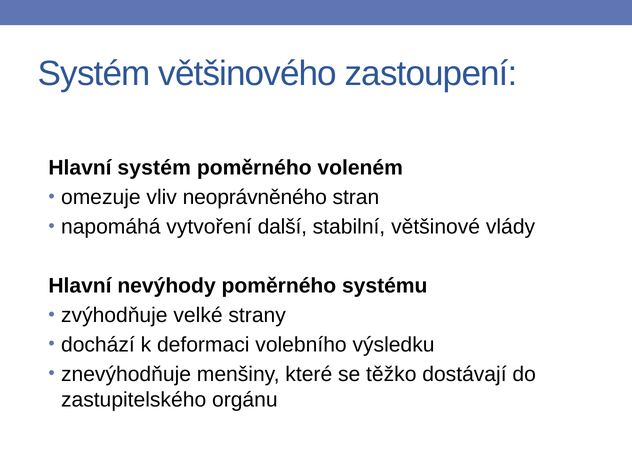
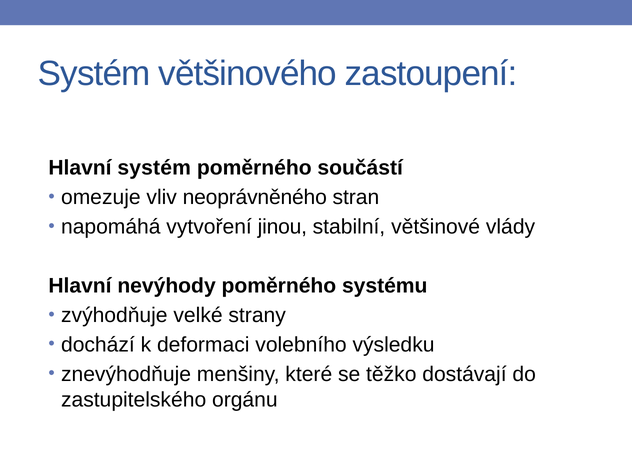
voleném: voleném -> součástí (360, 168)
další: další -> jinou (282, 227)
